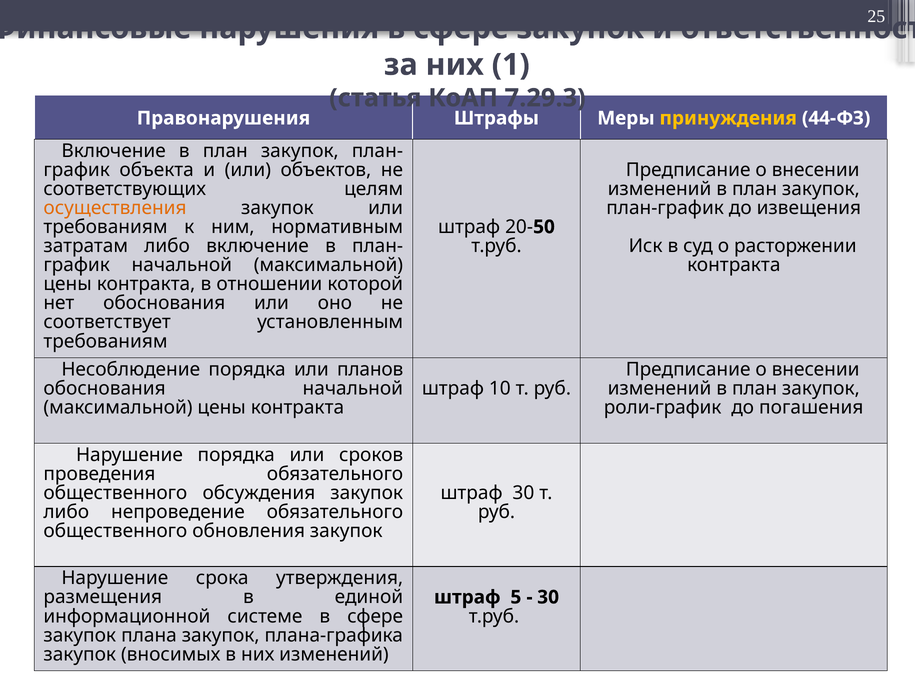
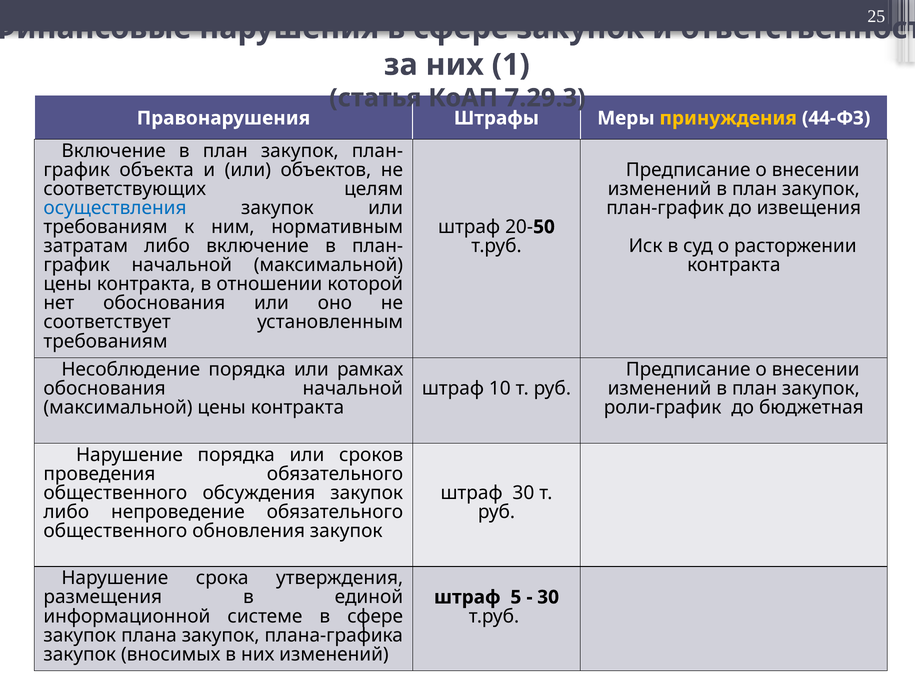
осуществления colour: orange -> blue (115, 208)
планов: планов -> рамках (370, 370)
погашения: погашения -> бюджетная (811, 408)
